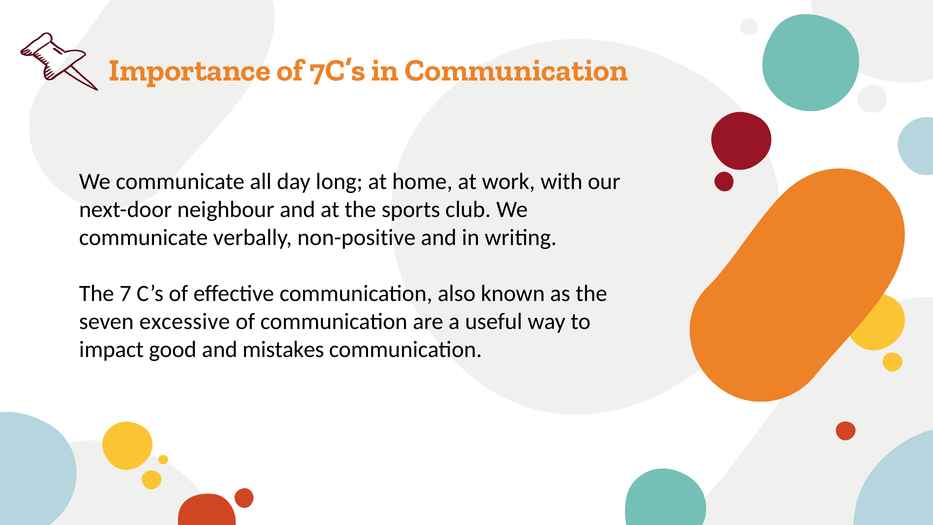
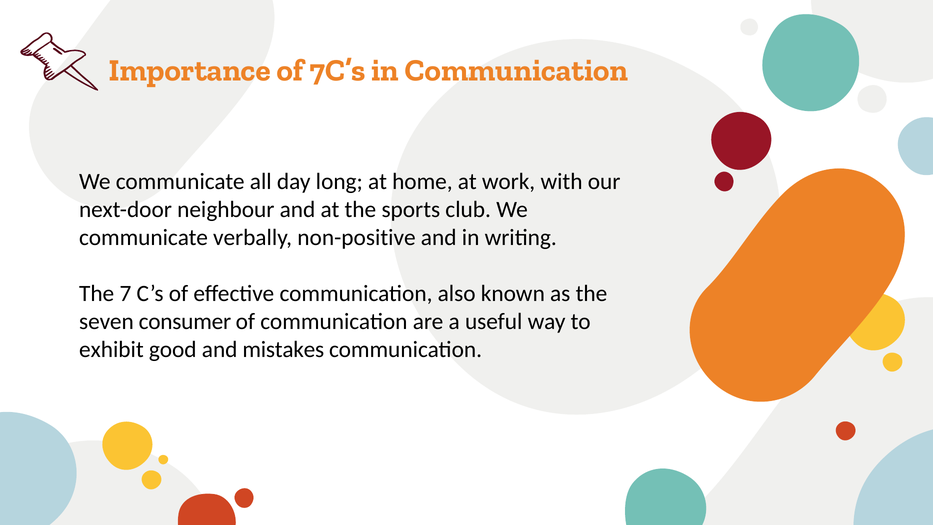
excessive: excessive -> consumer (185, 321)
impact: impact -> exhibit (111, 349)
